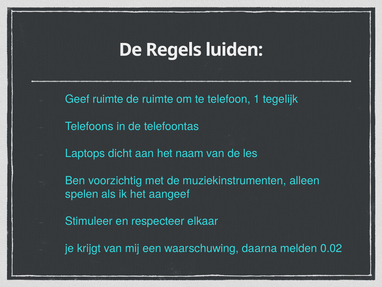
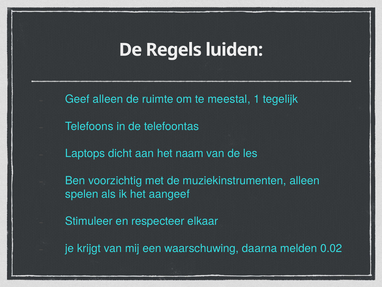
Geef ruimte: ruimte -> alleen (108, 99)
telefoon: telefoon -> meestal (229, 99)
